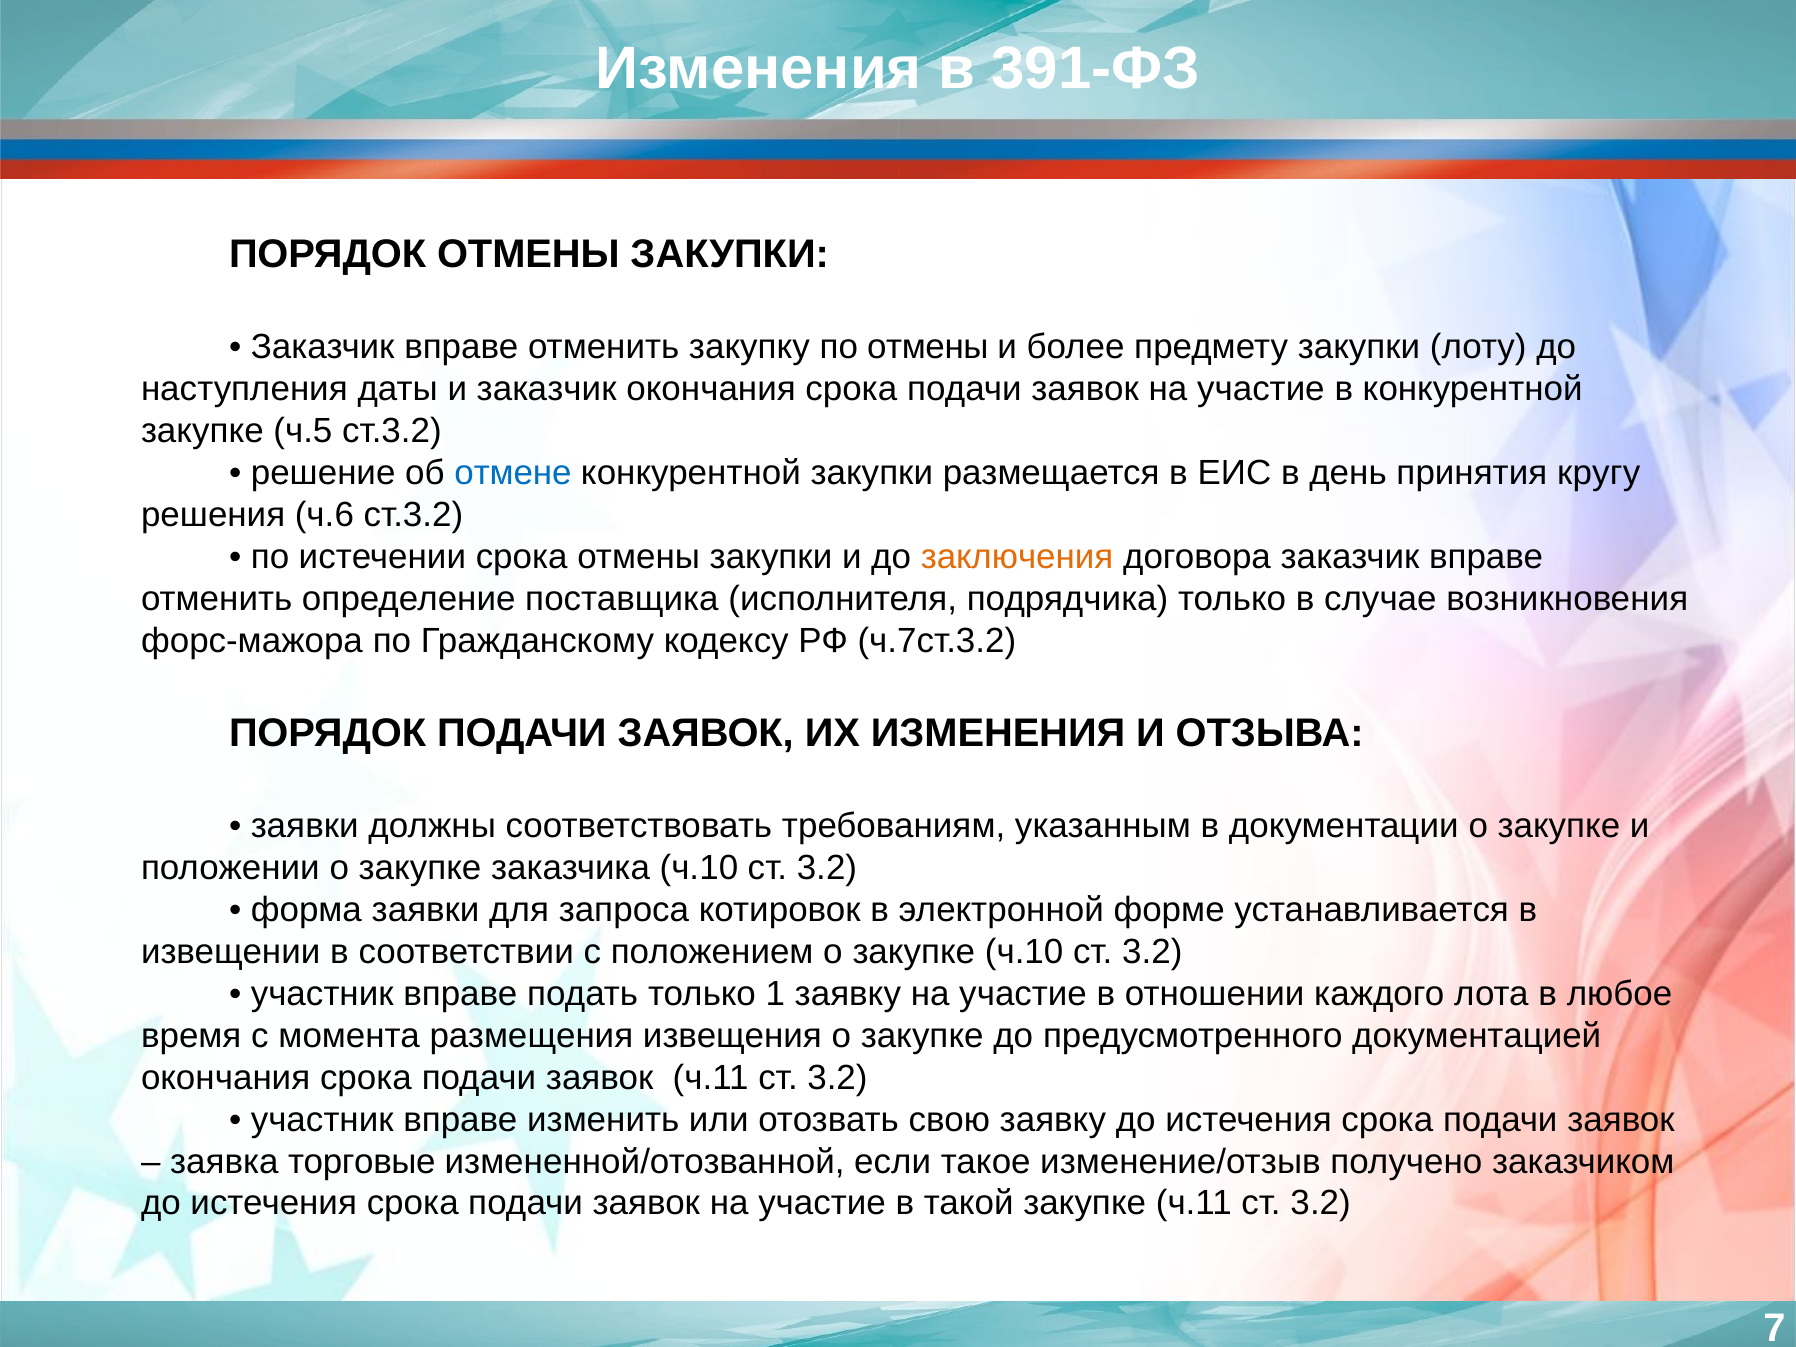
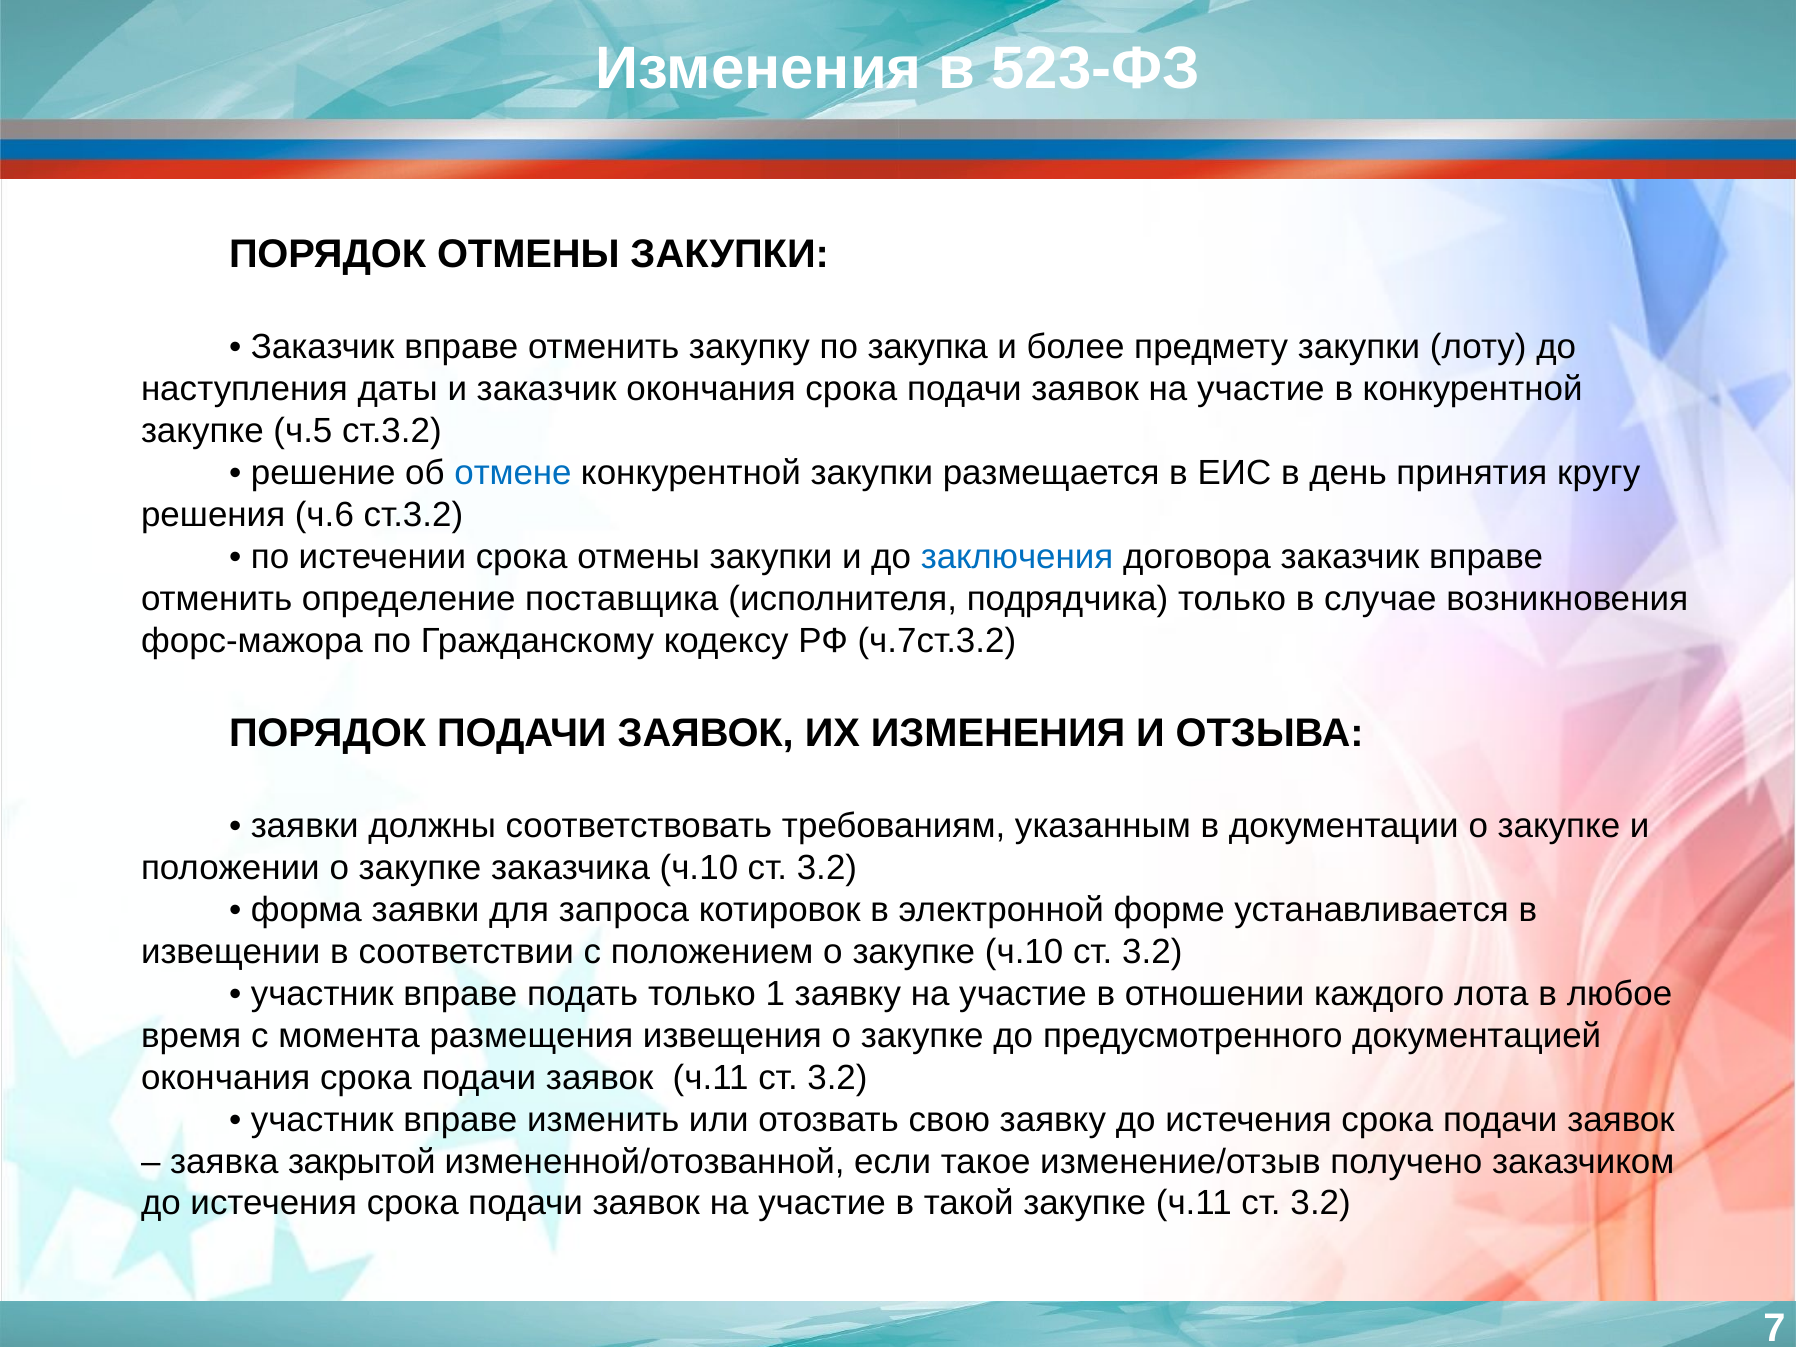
391-ФЗ: 391-ФЗ -> 523-ФЗ (1096, 69)
по отмены: отмены -> закупка (928, 347)
заключения colour: orange -> blue (1017, 557)
торговые: торговые -> закрытой (362, 1162)
